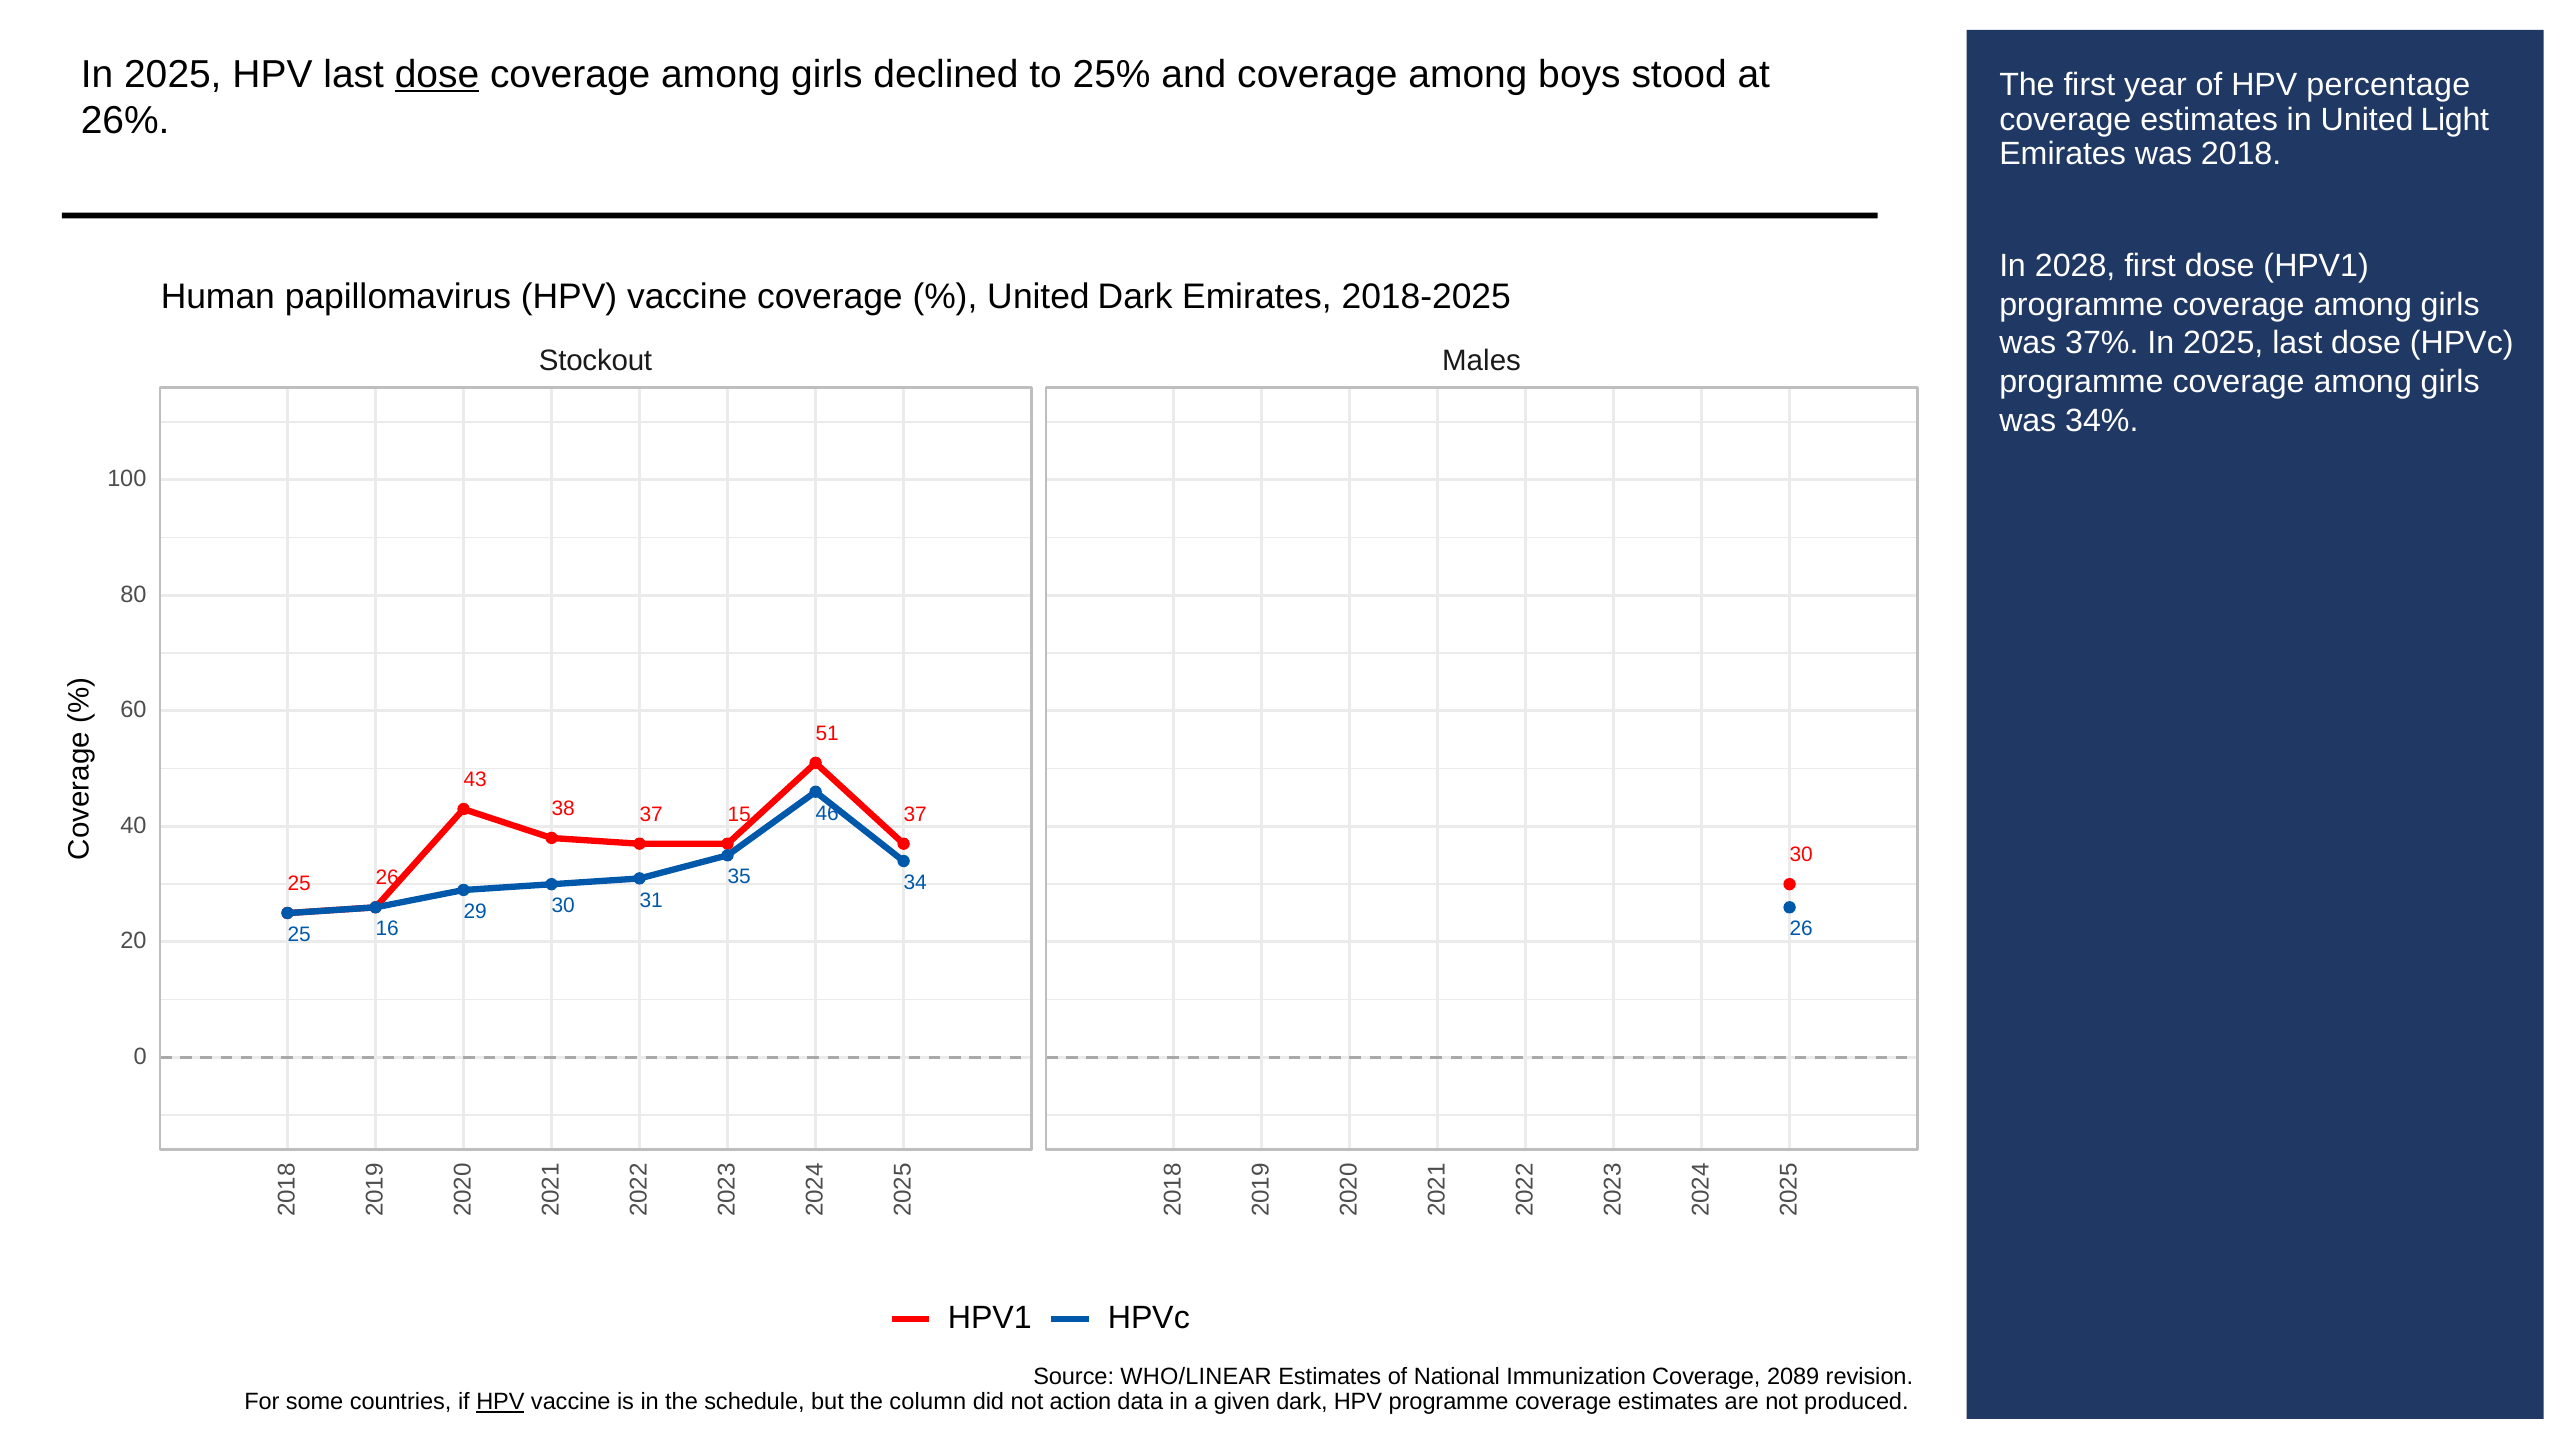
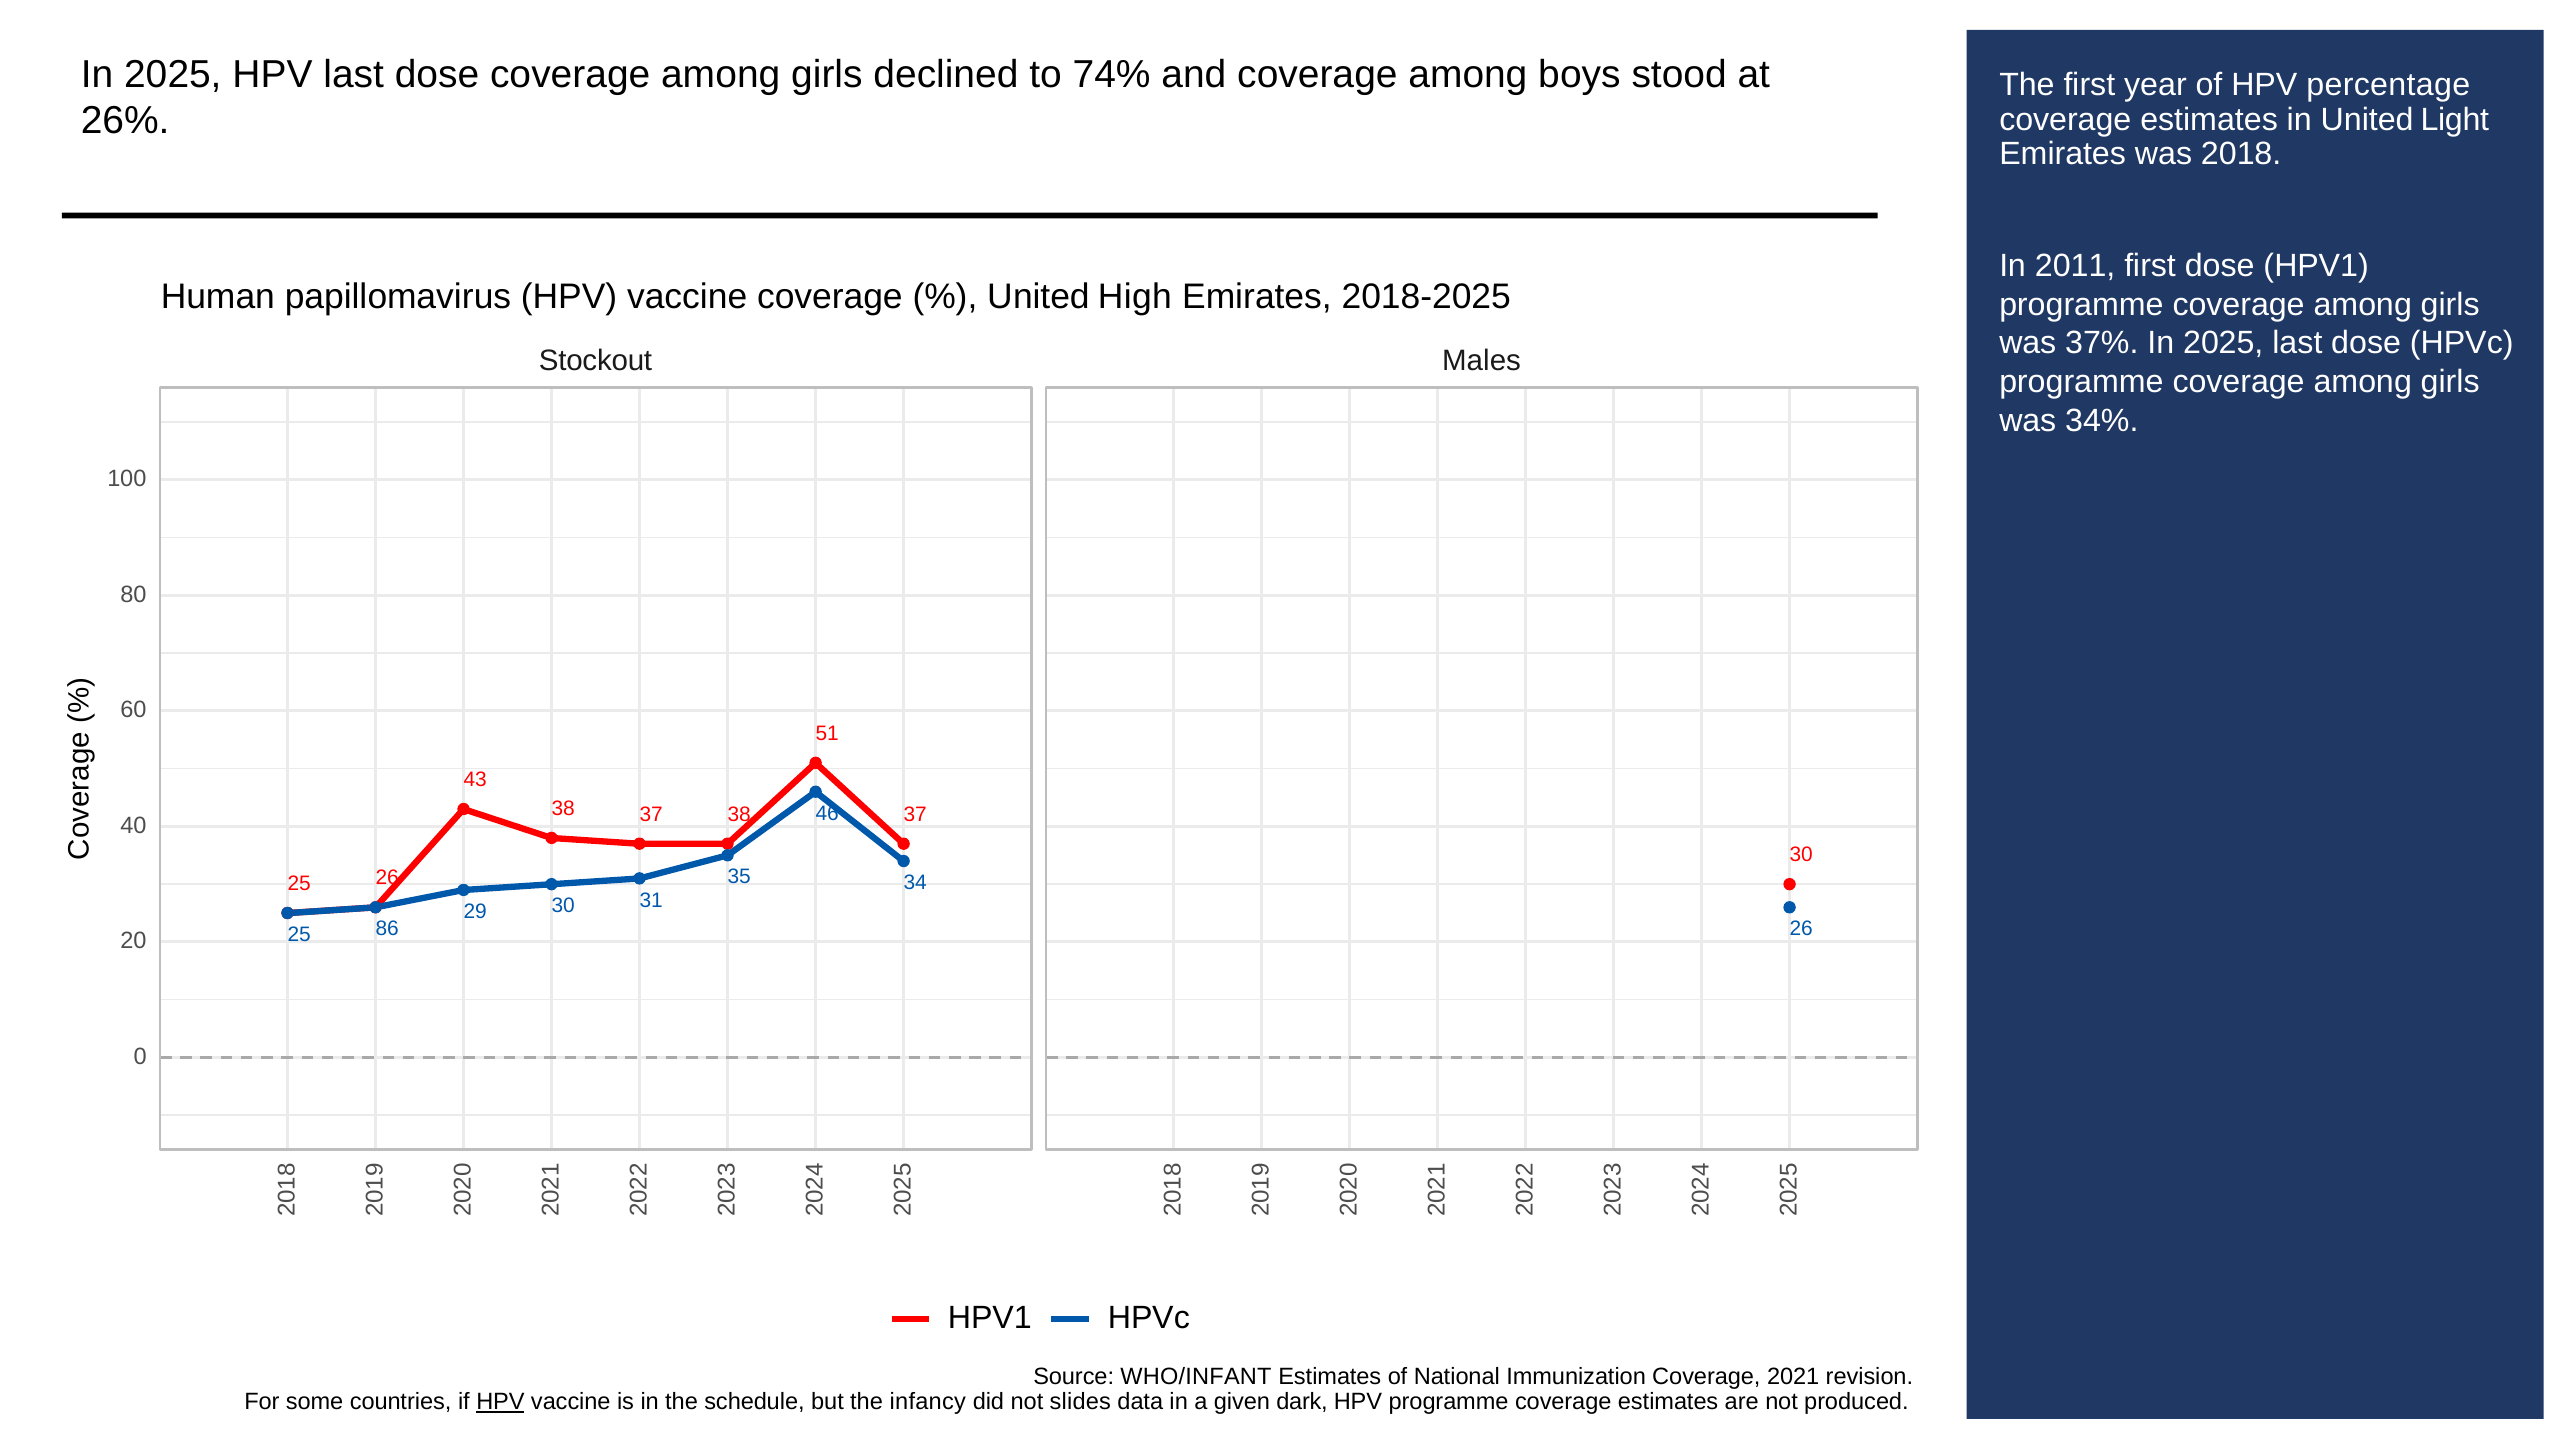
dose underline: present -> none (437, 74)
25%: 25% -> 74% (1112, 74)
2028: 2028 -> 2011 (2075, 266)
United Dark: Dark -> High (1135, 297)
37 15: 15 -> 38 (739, 814)
16: 16 -> 86 (387, 929)
WHO/LINEAR: WHO/LINEAR -> WHO/INFANT (1196, 1376)
2089: 2089 -> 2021 (1793, 1376)
column: column -> infancy (928, 1402)
action: action -> slides (1080, 1402)
